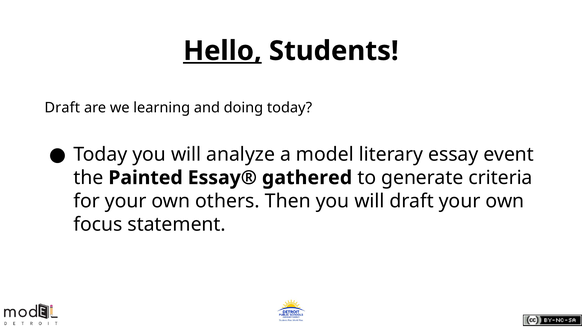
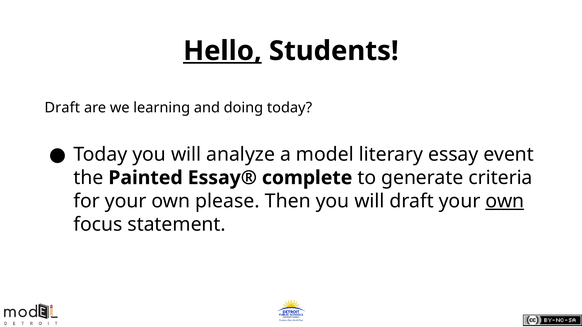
gathered: gathered -> complete (307, 178)
others: others -> please (227, 201)
own underline: none -> present (505, 201)
